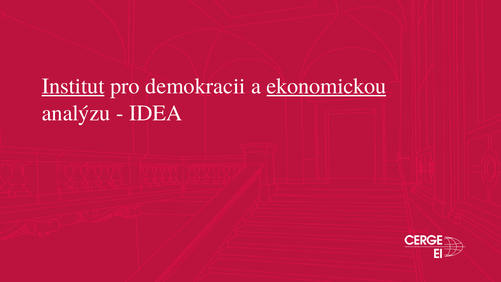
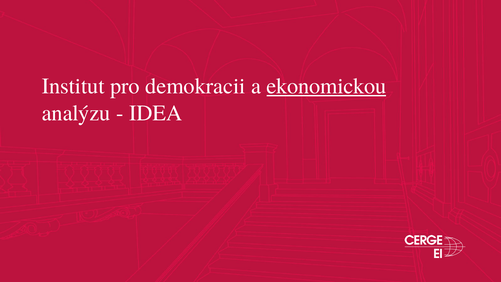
Institut underline: present -> none (73, 86)
